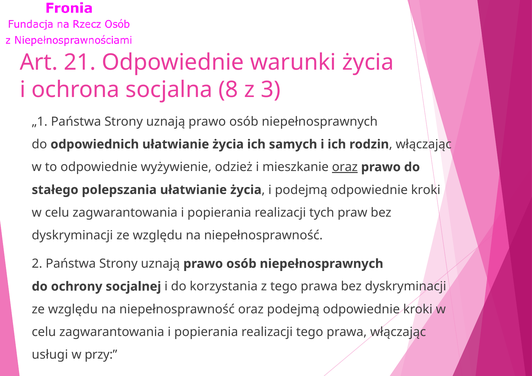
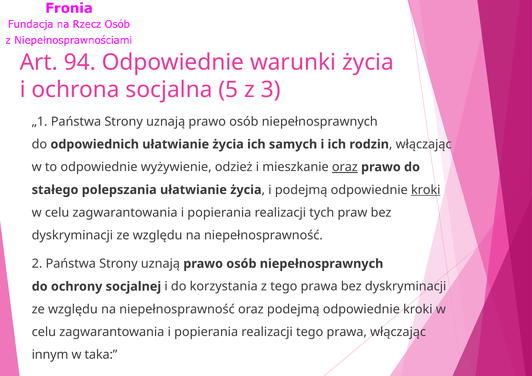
21: 21 -> 94 (80, 62)
8: 8 -> 5 (228, 90)
kroki underline: none -> present (426, 190)
usługi: usługi -> innym (50, 355)
przy: przy -> taka (101, 355)
